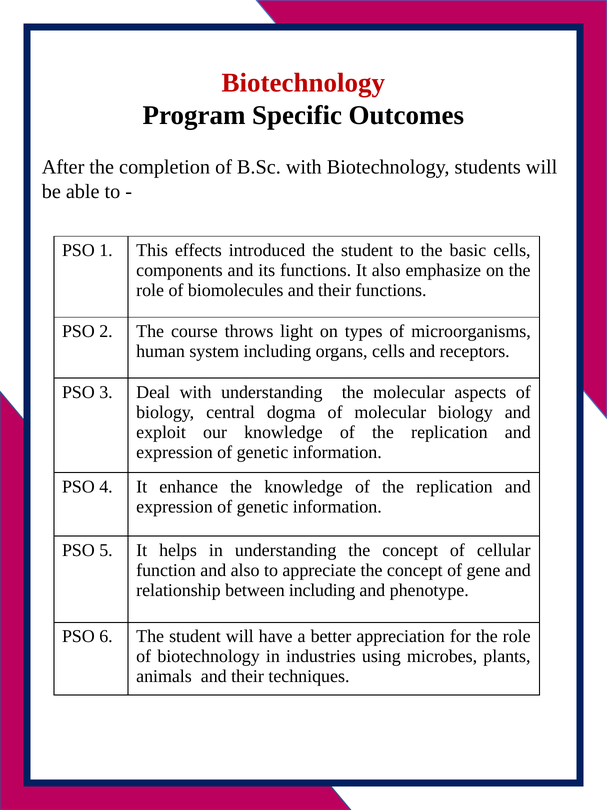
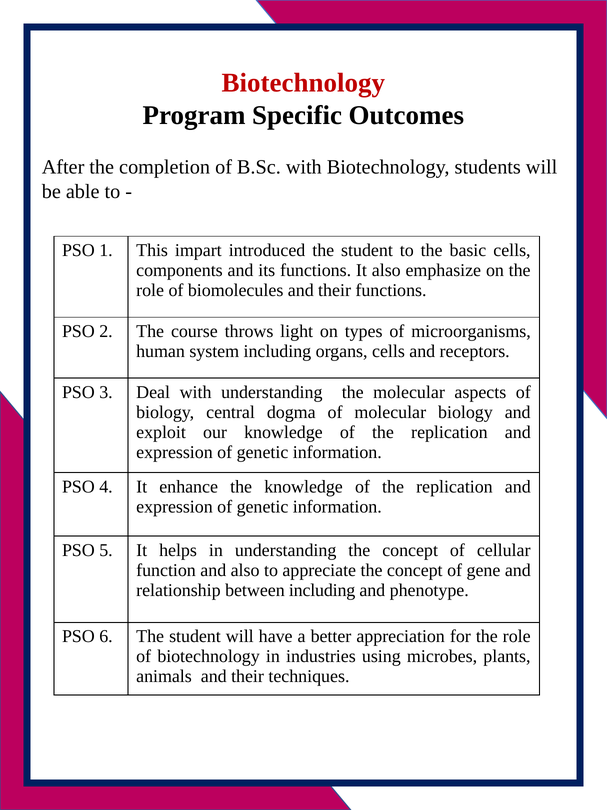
effects: effects -> impart (198, 250)
